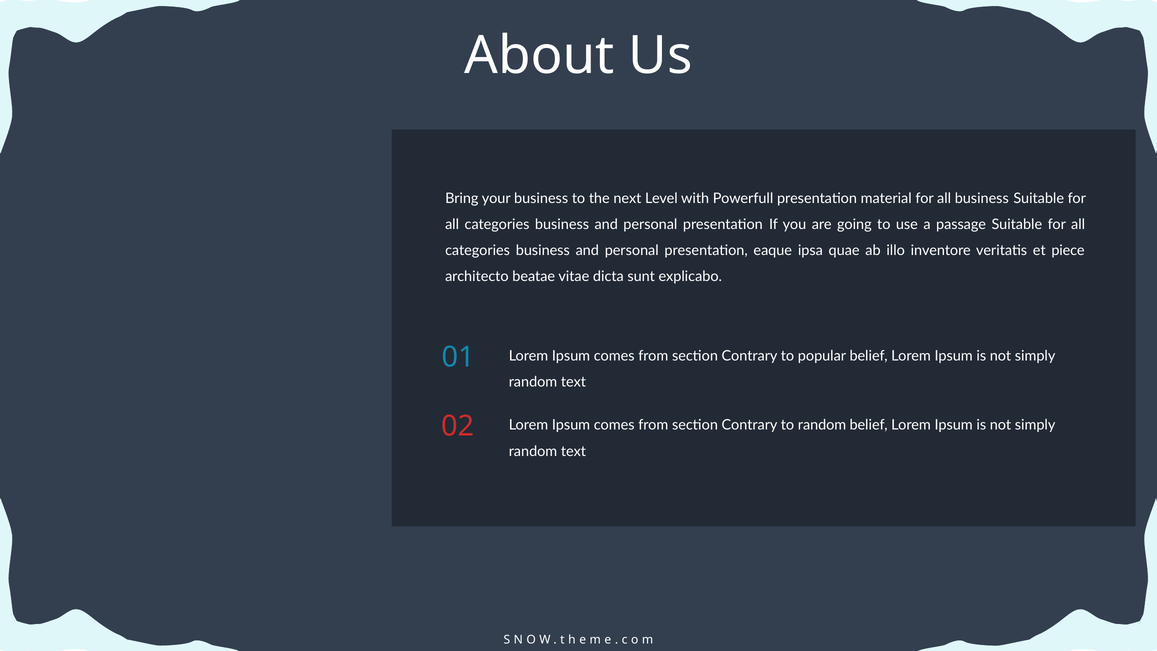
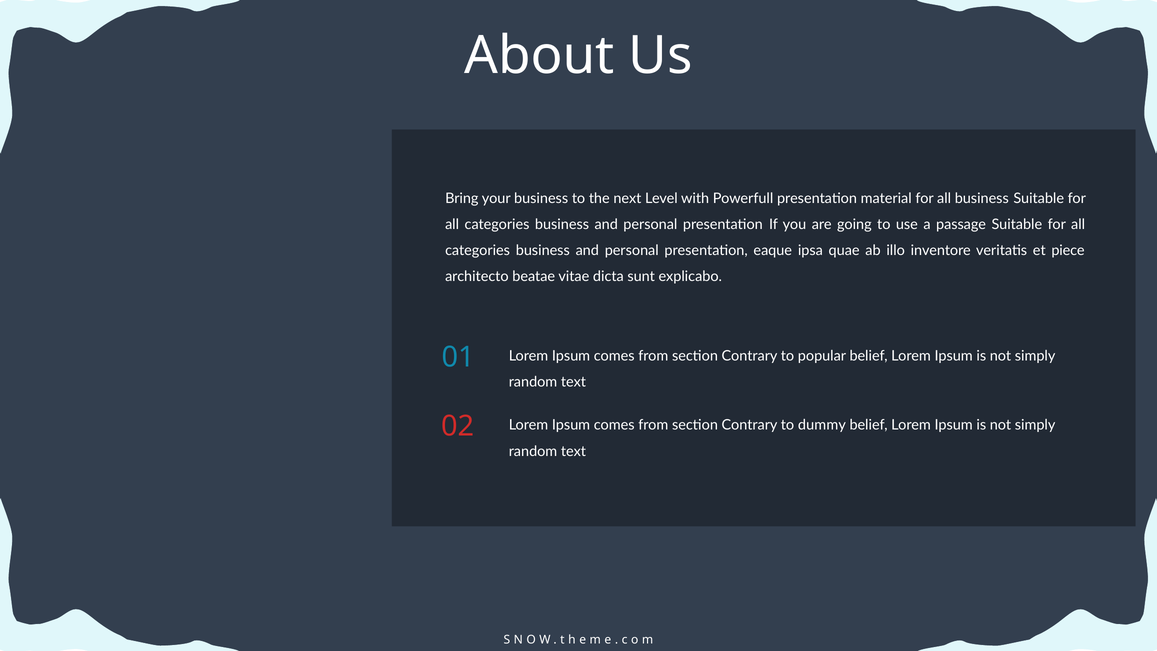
to random: random -> dummy (822, 425)
